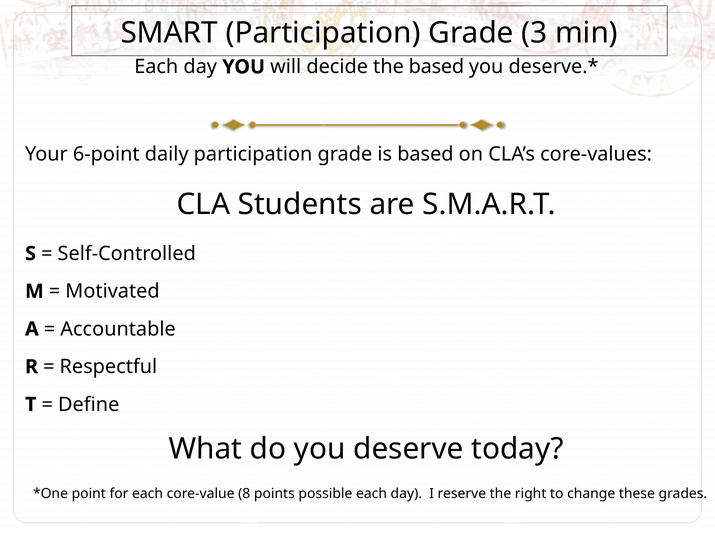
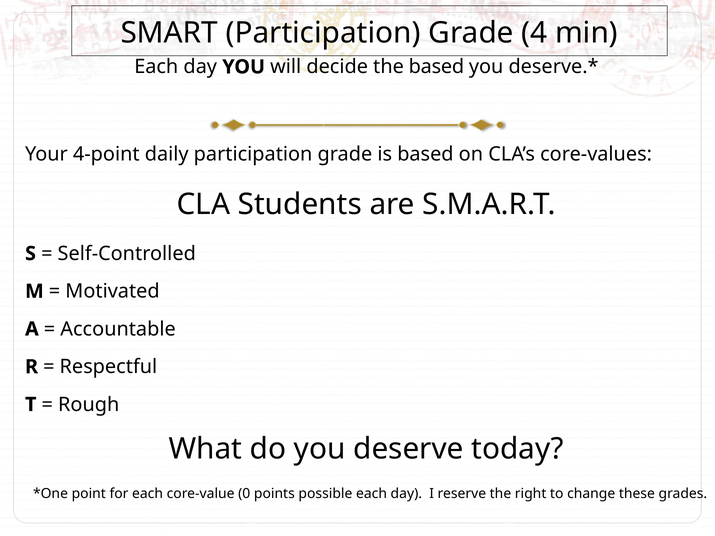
3: 3 -> 4 (534, 33)
6-point: 6-point -> 4-point (106, 154)
Define: Define -> Rough (89, 405)
8: 8 -> 0 (244, 494)
